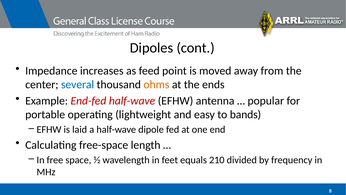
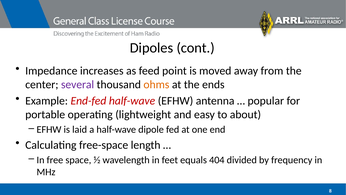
several colour: blue -> purple (78, 84)
bands: bands -> about (245, 114)
210: 210 -> 404 (217, 160)
